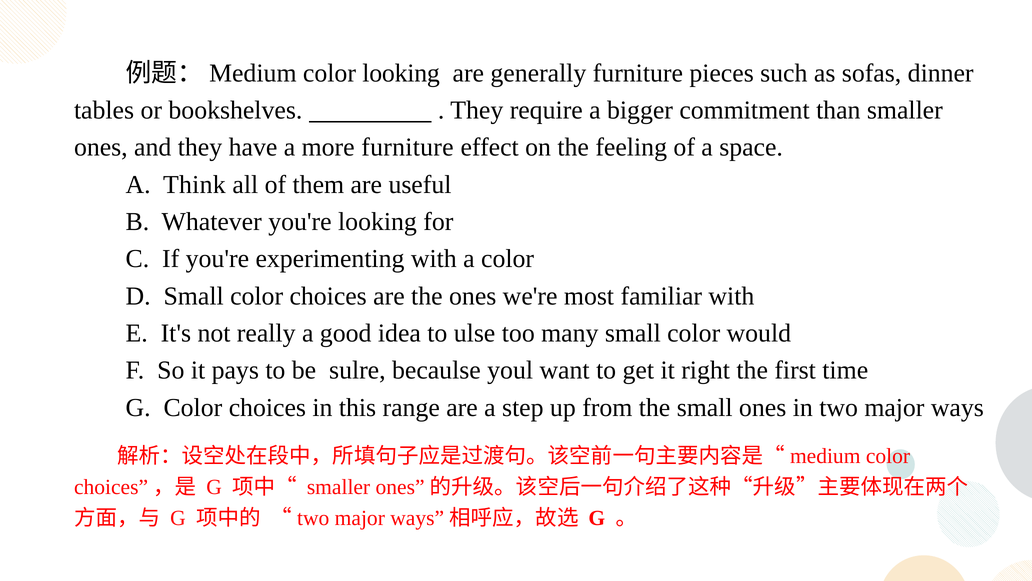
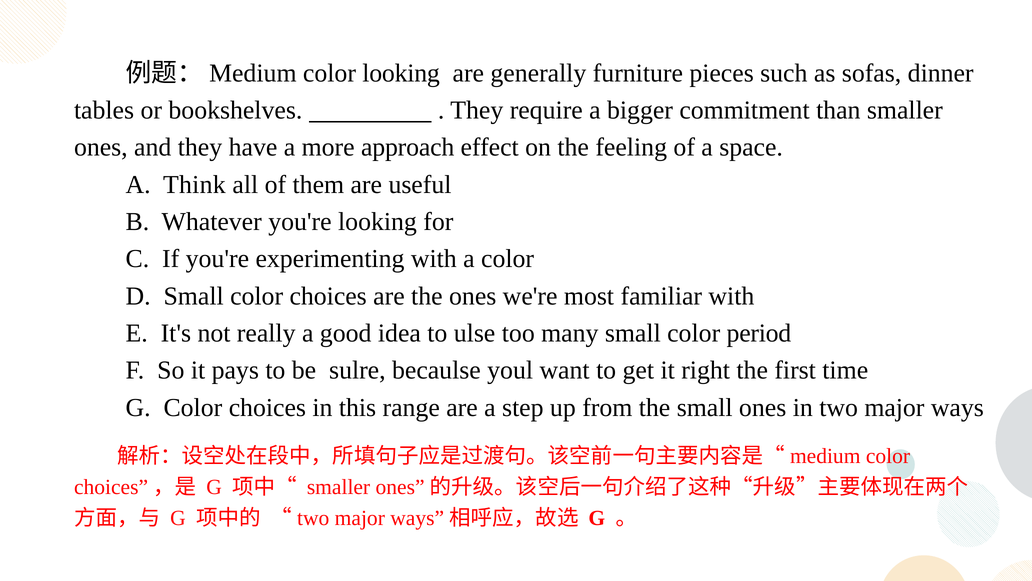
more furniture: furniture -> approach (408, 147)
would: would -> period (759, 333)
